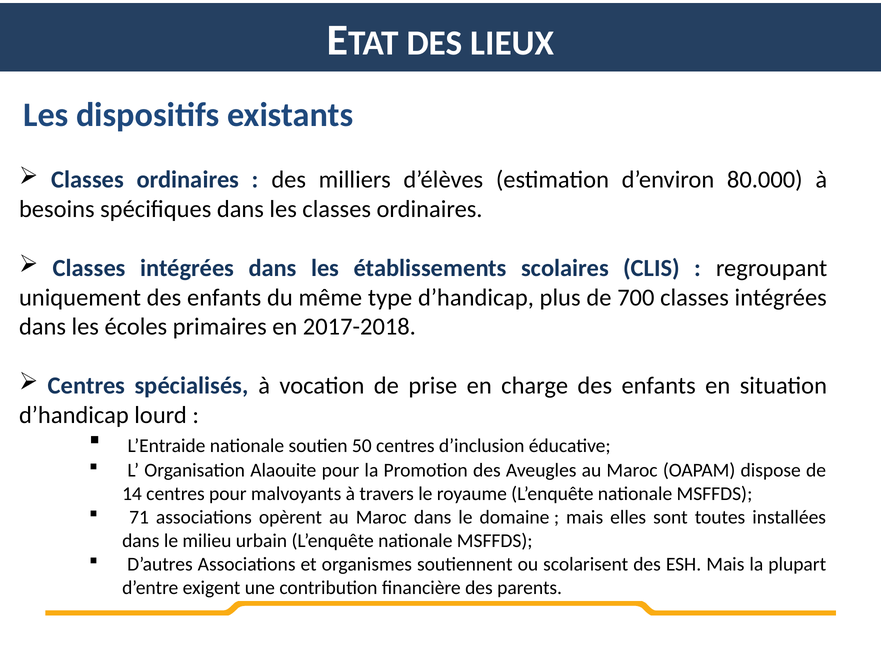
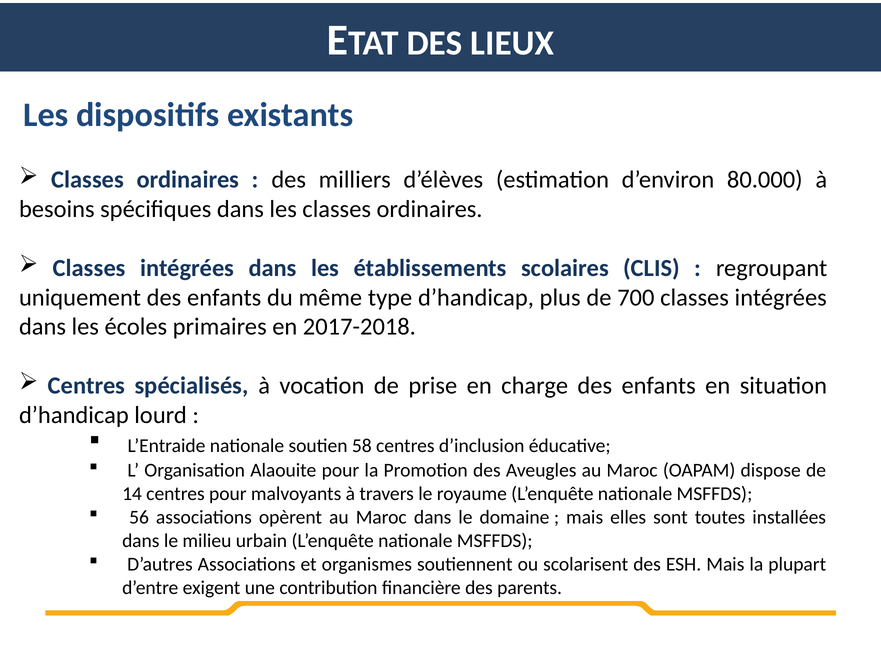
50: 50 -> 58 (362, 446)
71: 71 -> 56 (139, 517)
